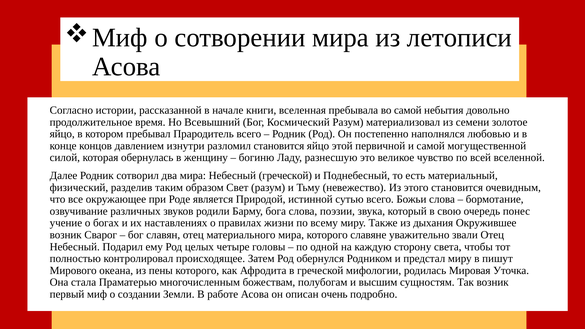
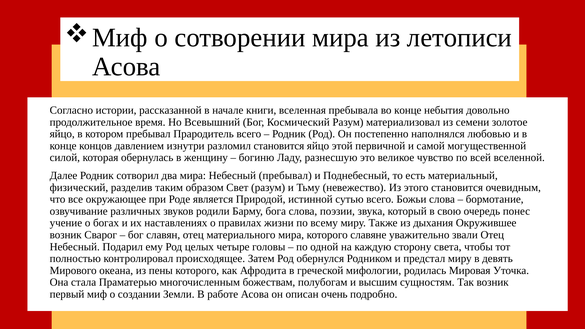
во самой: самой -> конце (408, 110)
Небесный греческой: греческой -> пребывал (285, 176)
пишут: пишут -> девять (498, 259)
